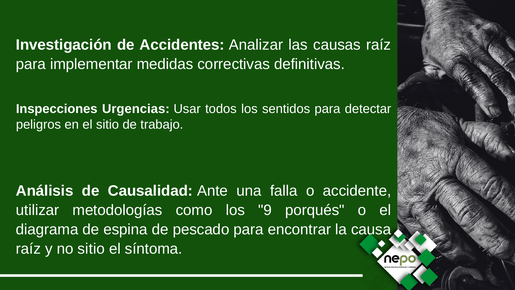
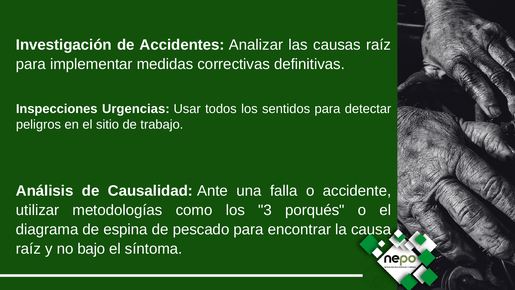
9: 9 -> 3 (265, 210)
no sitio: sitio -> bajo (91, 249)
